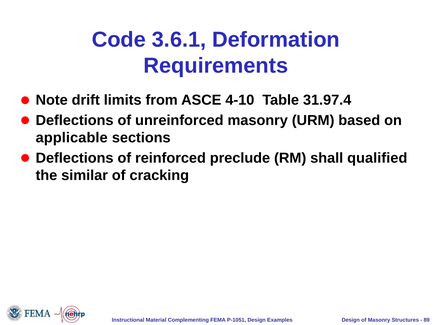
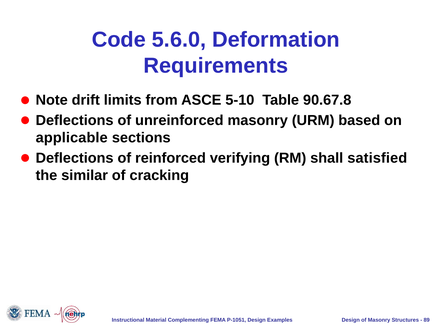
3.6.1: 3.6.1 -> 5.6.0 (179, 40)
4-10: 4-10 -> 5-10 (240, 100)
31.97.4: 31.97.4 -> 90.67.8 (327, 100)
preclude: preclude -> verifying (240, 158)
qualified: qualified -> satisfied (377, 158)
